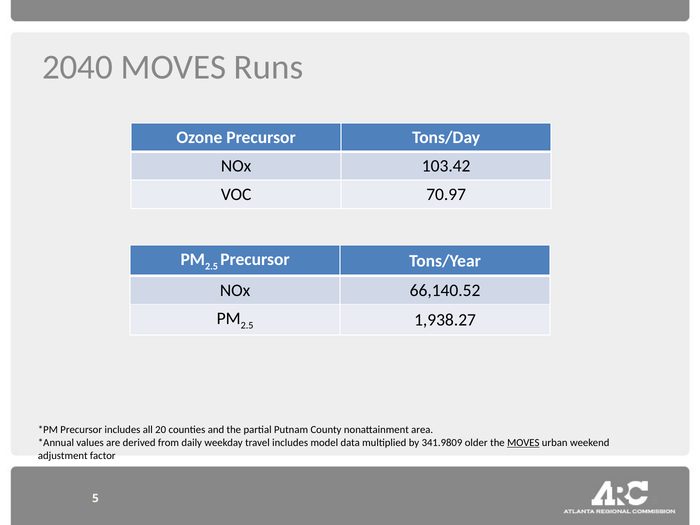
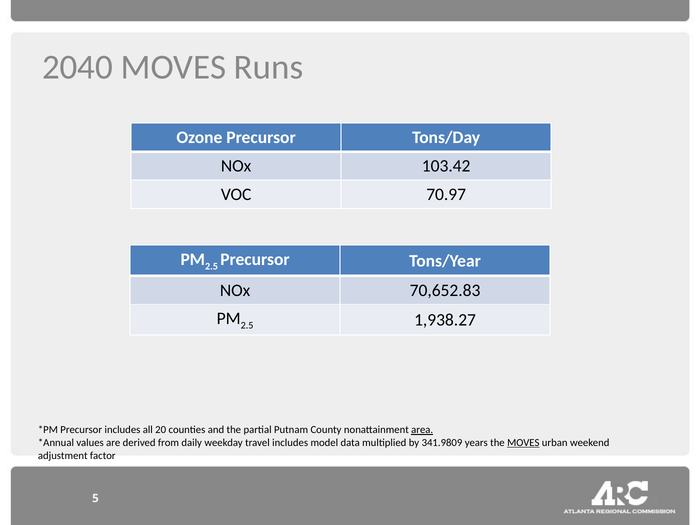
66,140.52: 66,140.52 -> 70,652.83 (445, 290)
area underline: none -> present (422, 430)
older: older -> years (476, 443)
